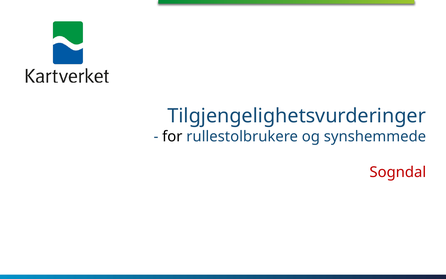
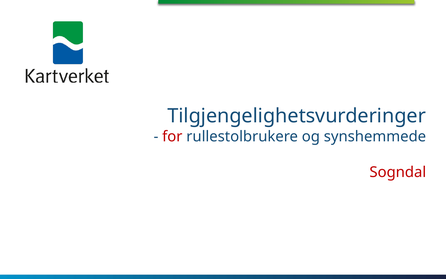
for colour: black -> red (172, 136)
